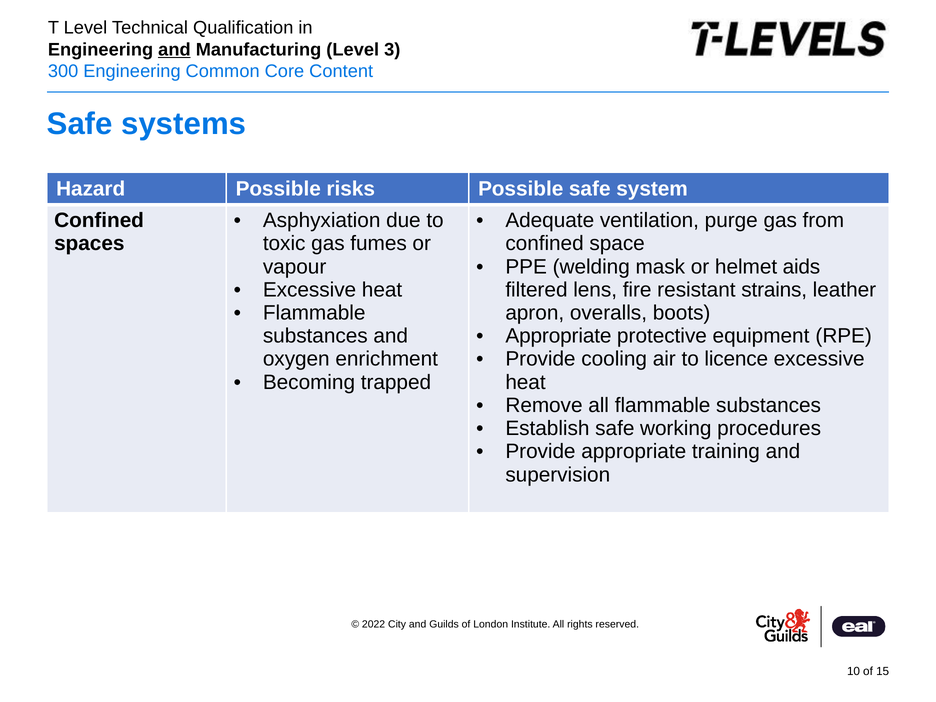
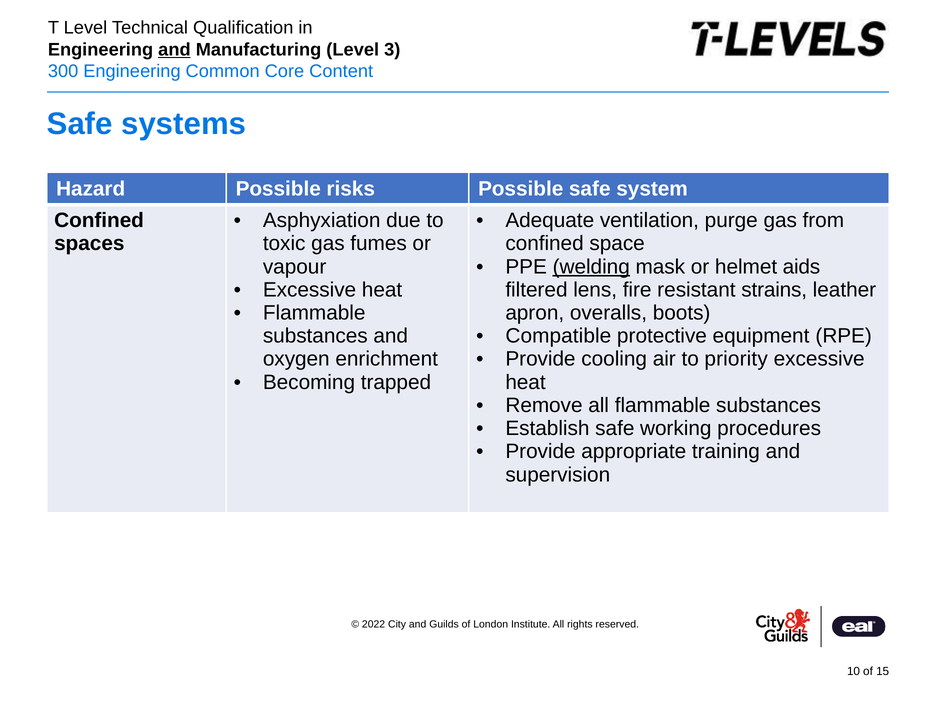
welding underline: none -> present (591, 267)
Appropriate: Appropriate -> Compatible (558, 336)
licence: licence -> priority (736, 359)
